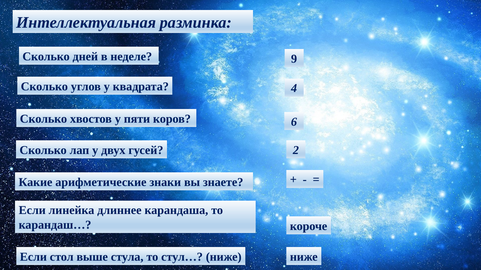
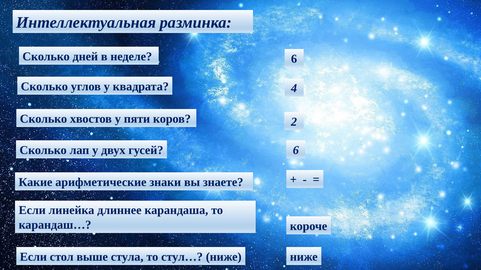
неделе 9: 9 -> 6 (294, 59)
6: 6 -> 2 (294, 122)
гусей 2: 2 -> 6 (296, 150)
